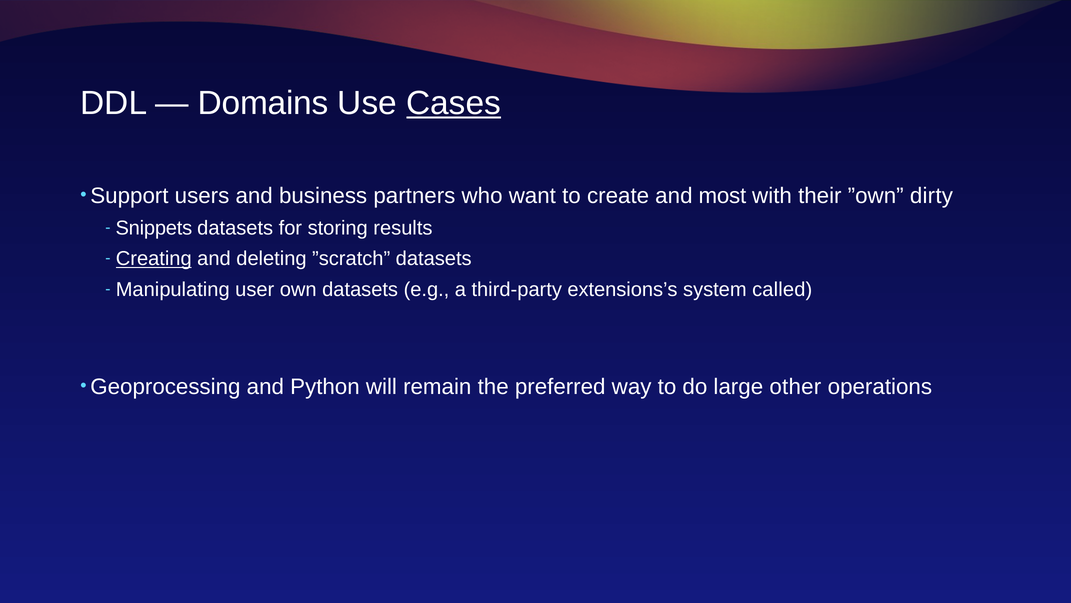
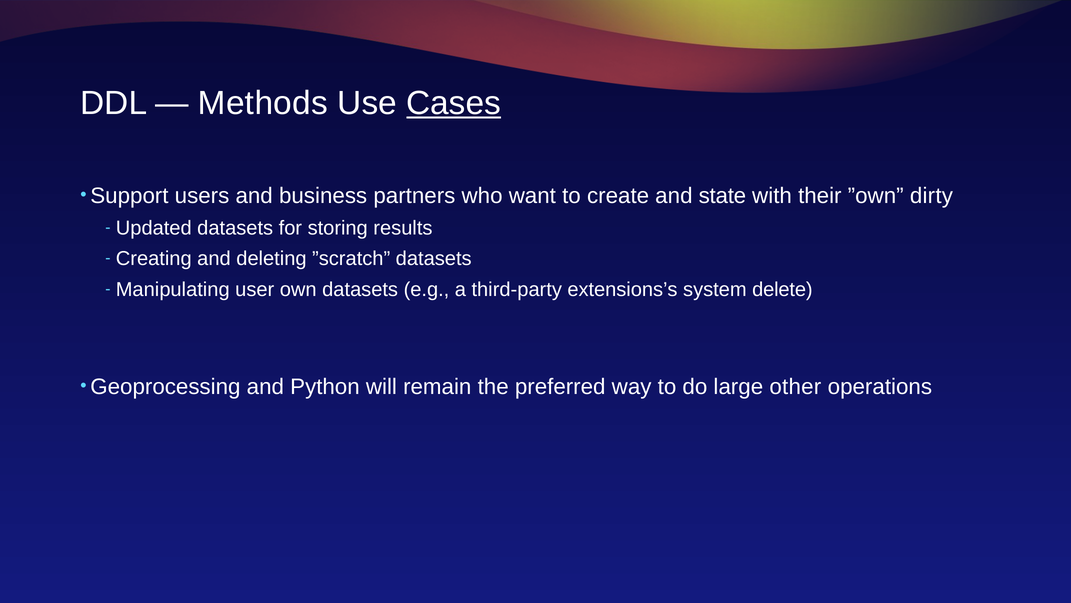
Domains: Domains -> Methods (263, 103)
most: most -> state (722, 196)
Snippets: Snippets -> Updated (154, 228)
Creating underline: present -> none (154, 259)
called: called -> delete (782, 289)
